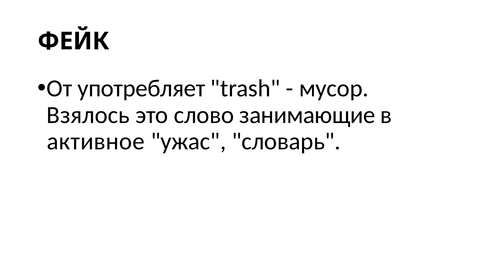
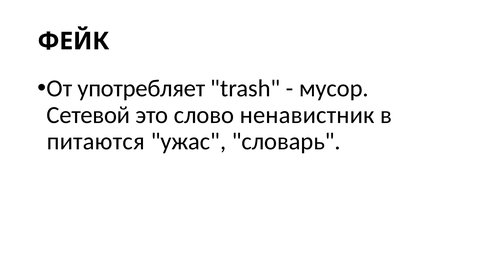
Взялось: Взялось -> Сетевой (88, 115)
занимающие: занимающие -> ненавистник (307, 115)
активное: активное -> питаются (96, 142)
